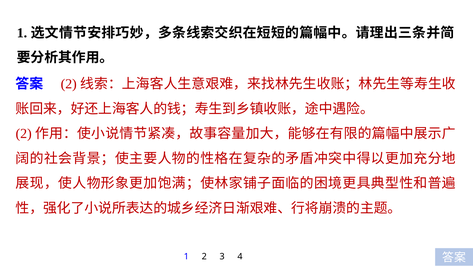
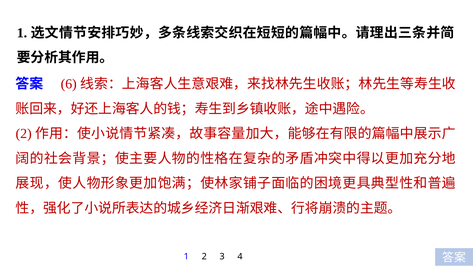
2: 2 -> 6 (69, 84)
